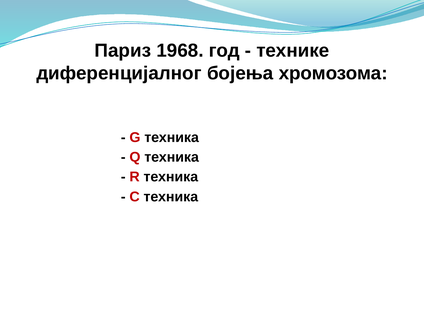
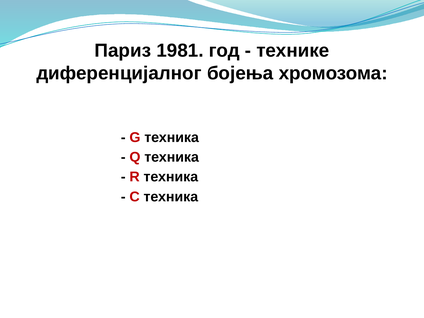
1968: 1968 -> 1981 (180, 51)
